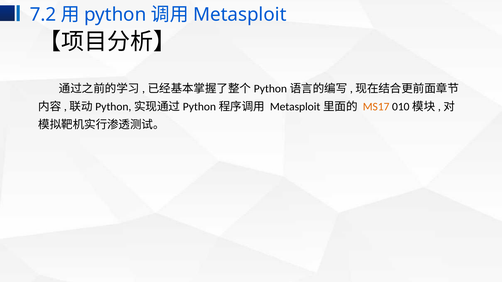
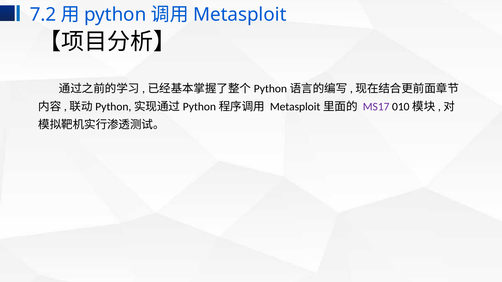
MS17 colour: orange -> purple (376, 107)
